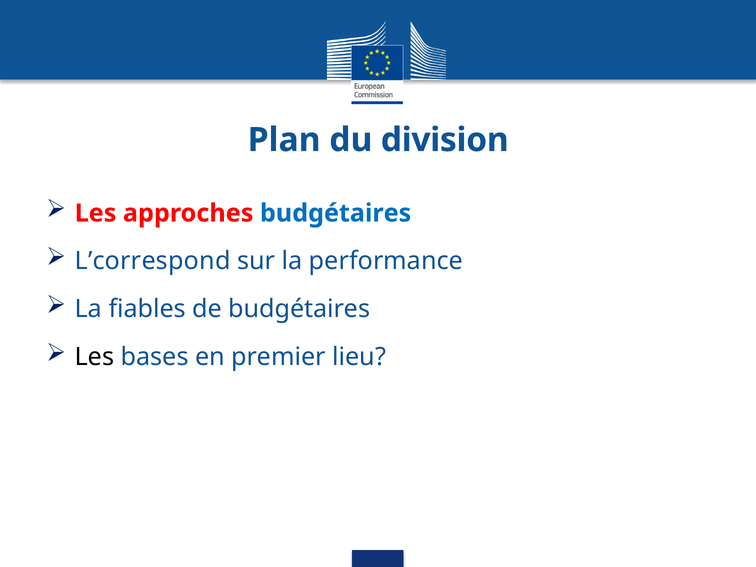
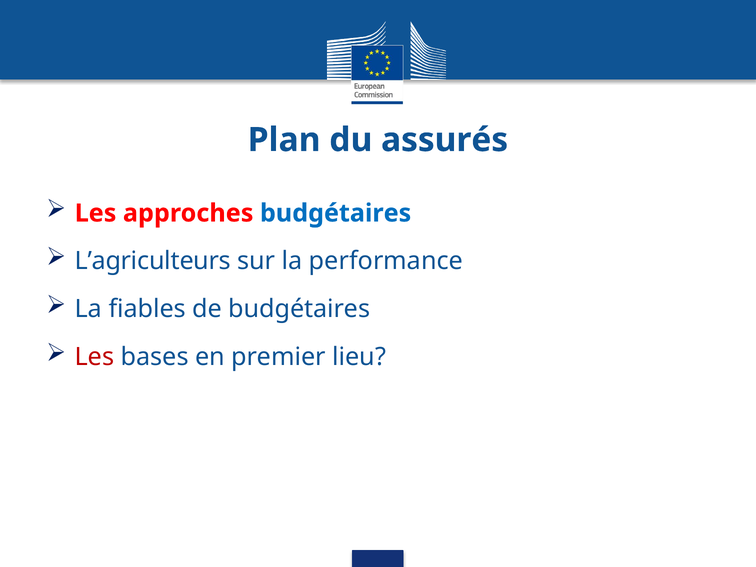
division: division -> assurés (445, 140)
L’correspond: L’correspond -> L’agriculteurs (153, 261)
Les colour: black -> red (94, 357)
